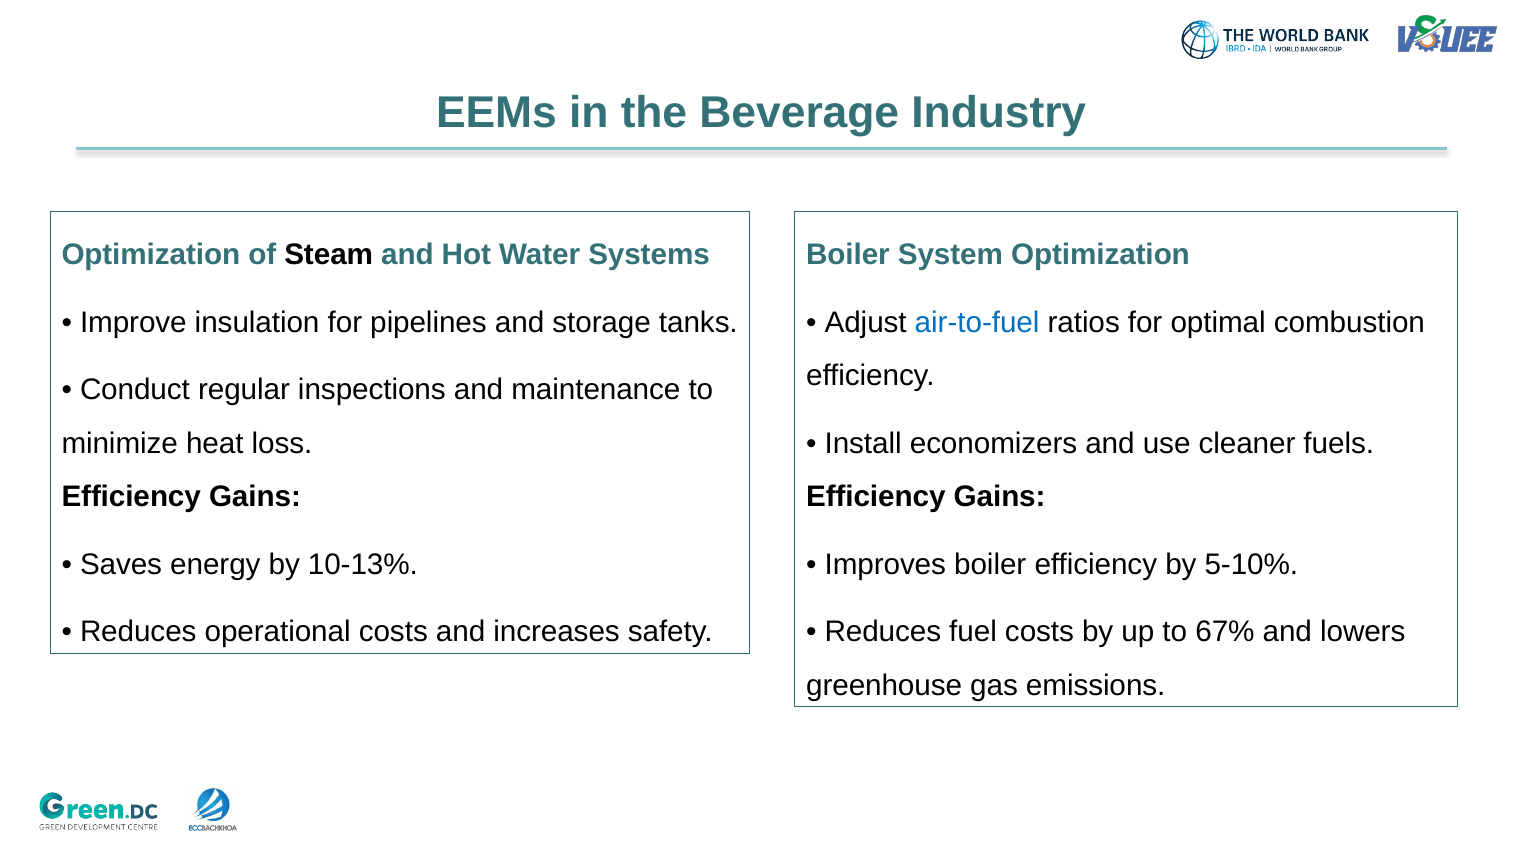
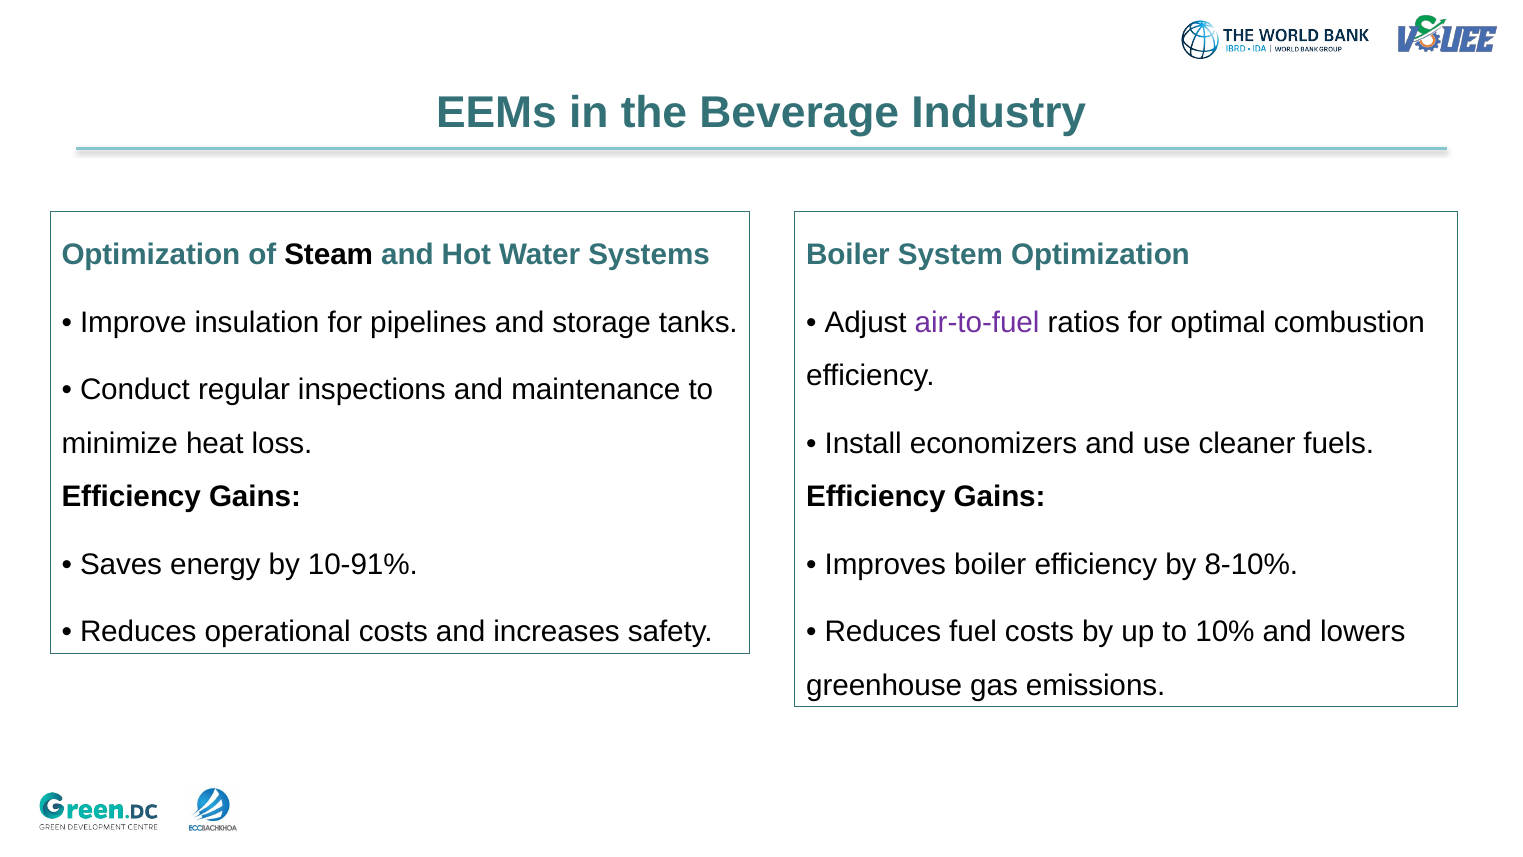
air-to-fuel colour: blue -> purple (977, 322)
10-13%: 10-13% -> 10-91% (363, 564)
5-10%: 5-10% -> 8-10% (1251, 564)
67%: 67% -> 10% (1225, 632)
